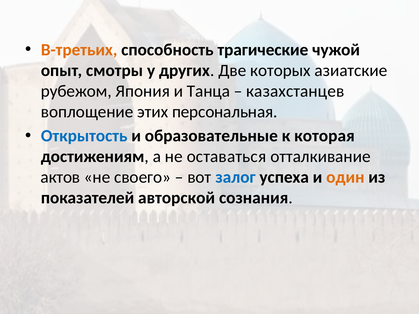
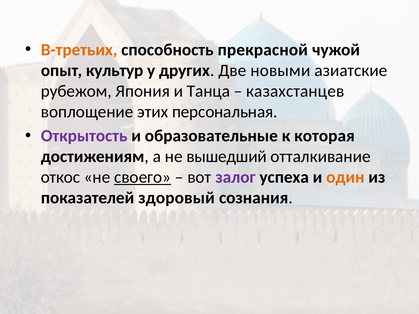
трагические: трагические -> прекрасной (263, 50)
смотры: смотры -> культур (115, 71)
которых: которых -> новыми (280, 71)
Открытость colour: blue -> purple (84, 136)
оставаться: оставаться -> вышедший (227, 157)
актов: актов -> откос (60, 177)
своего underline: none -> present (143, 177)
залог colour: blue -> purple (235, 177)
авторской: авторской -> здоровый (177, 198)
